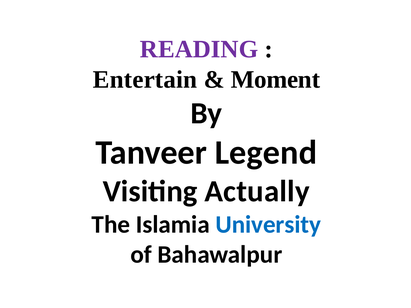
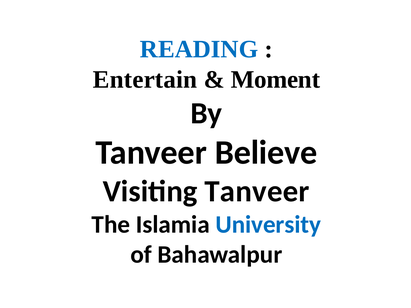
READING colour: purple -> blue (199, 49)
Legend: Legend -> Believe (266, 153)
Visiting Actually: Actually -> Tanveer (257, 192)
